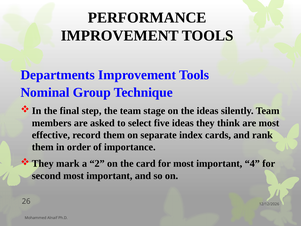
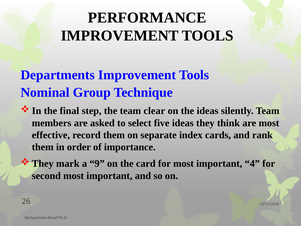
stage: stage -> clear (154, 111)
2: 2 -> 9 (97, 163)
